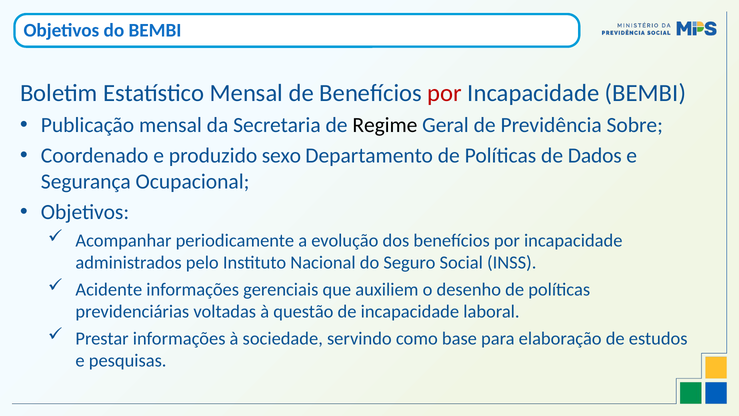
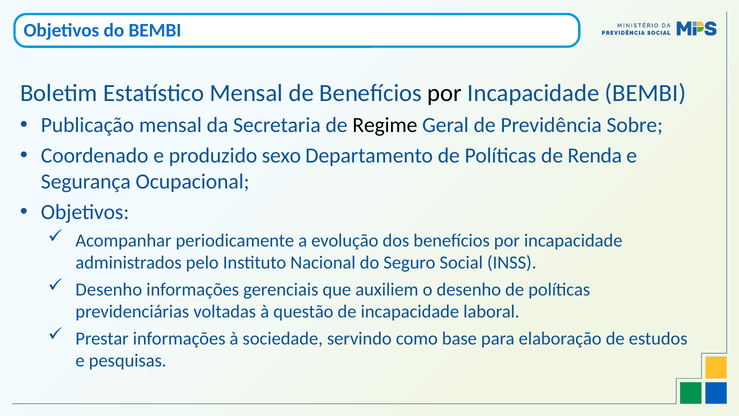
por colour: red -> black (445, 93)
Dados: Dados -> Renda (595, 156)
Acidente: Acidente -> Desenho (109, 289)
